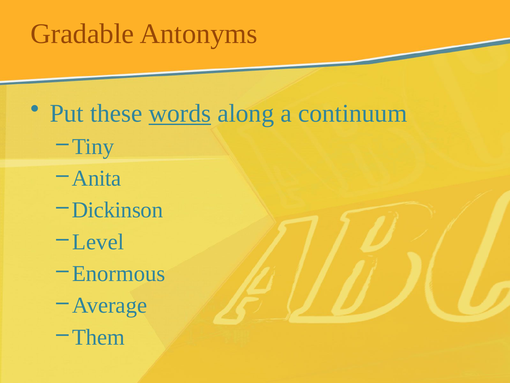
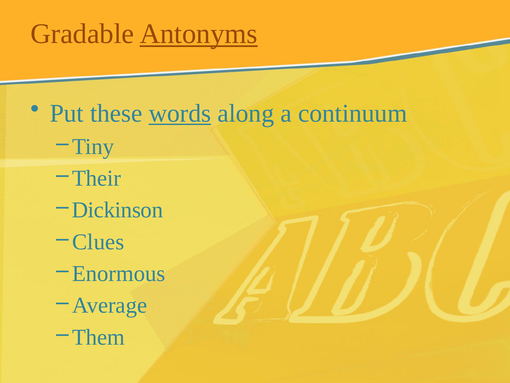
Antonyms underline: none -> present (199, 34)
Anita: Anita -> Their (97, 178)
Level: Level -> Clues (98, 242)
